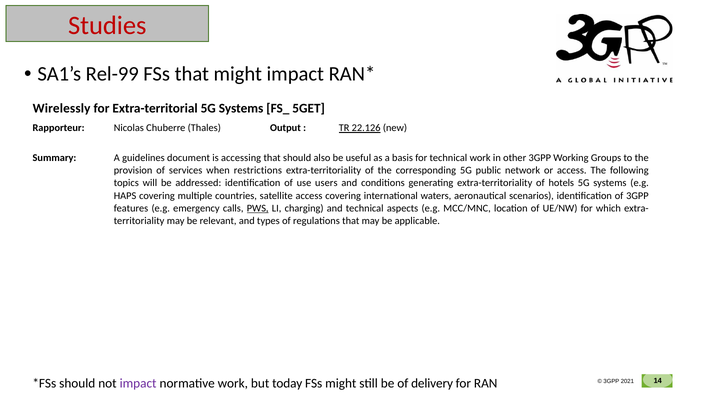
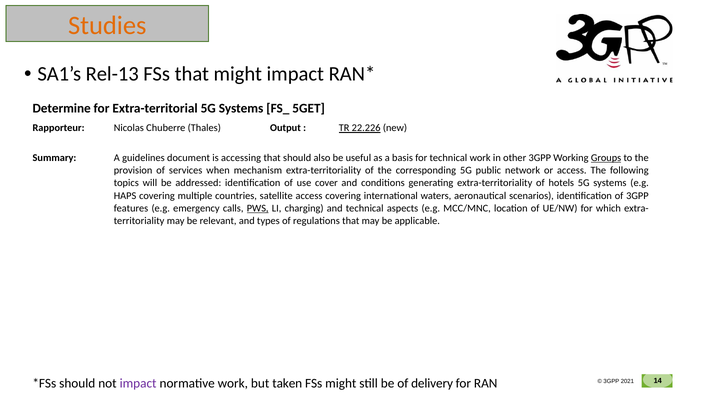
Studies colour: red -> orange (107, 25)
Rel-99: Rel-99 -> Rel-13 (112, 74)
Wirelessly: Wirelessly -> Determine (62, 108)
22.126: 22.126 -> 22.226 (366, 128)
Groups underline: none -> present (606, 158)
restrictions: restrictions -> mechanism (258, 170)
users: users -> cover (326, 183)
today: today -> taken (287, 383)
